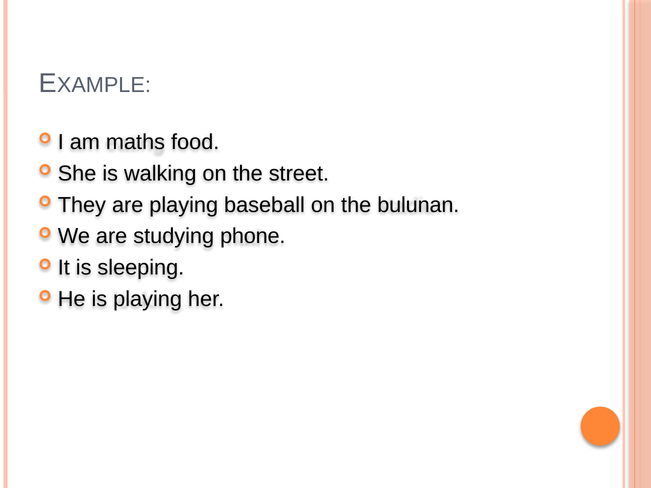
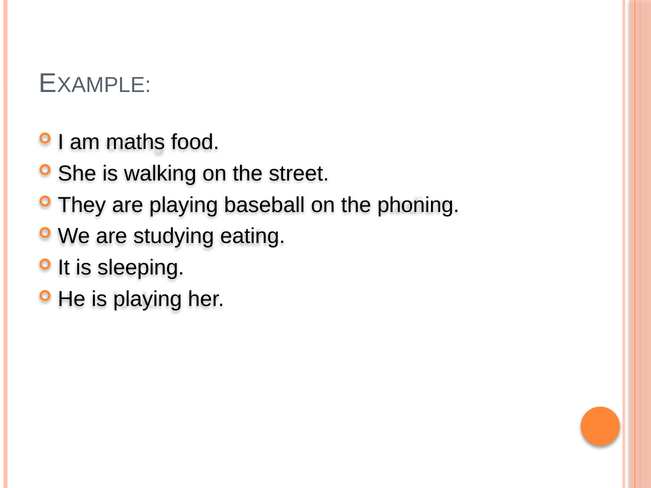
bulunan: bulunan -> phoning (418, 205)
phone: phone -> eating (253, 236)
